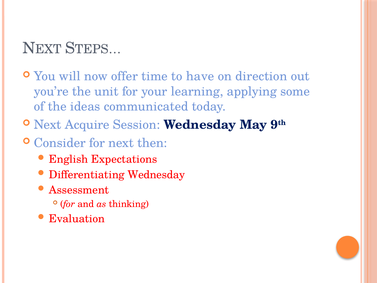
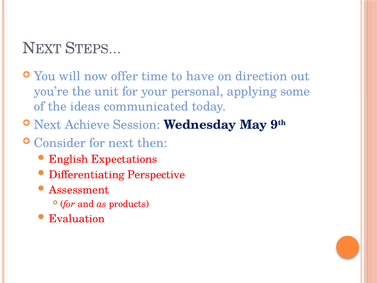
learning: learning -> personal (197, 91)
Acquire: Acquire -> Achieve (87, 125)
Differentiating Wednesday: Wednesday -> Perspective (156, 174)
thinking: thinking -> products (129, 204)
